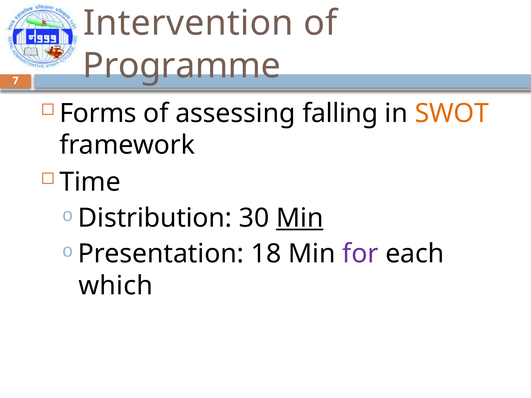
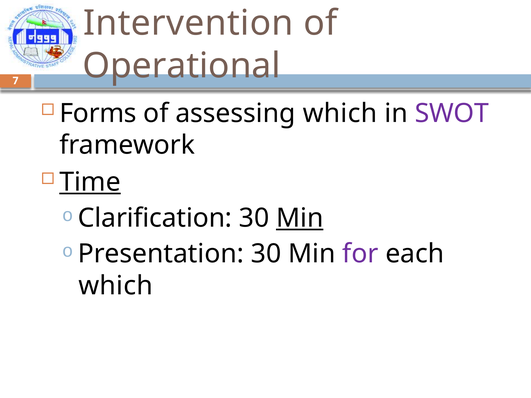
Programme: Programme -> Operational (182, 66)
assessing falling: falling -> which (340, 113)
SWOT colour: orange -> purple (452, 113)
Time underline: none -> present (90, 182)
Distribution: Distribution -> Clarification (155, 218)
Presentation 18: 18 -> 30 (266, 254)
